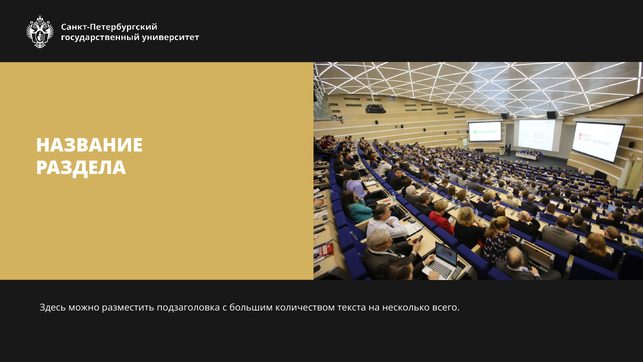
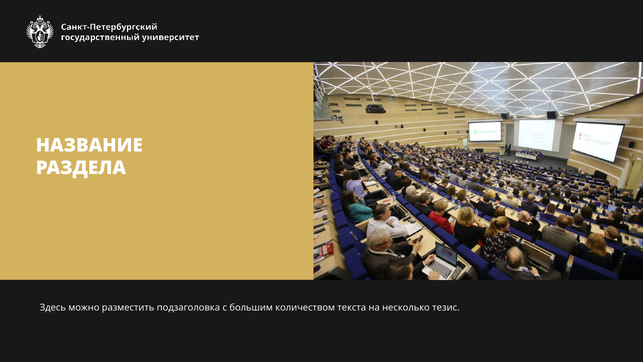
всего: всего -> тезис (446, 307)
